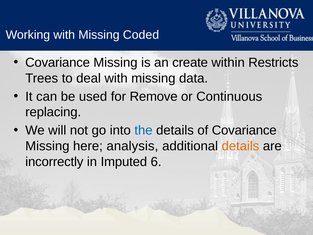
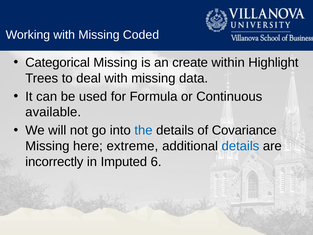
Covariance: Covariance -> Categorical (58, 62)
Restricts: Restricts -> Highlight (273, 62)
Remove: Remove -> Formula (154, 96)
replacing: replacing -> available (53, 112)
analysis: analysis -> extreme (132, 146)
details colour: orange -> blue (240, 146)
